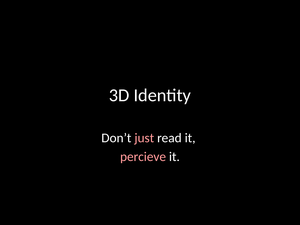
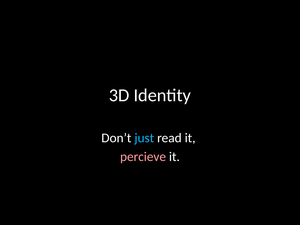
just colour: pink -> light blue (144, 138)
